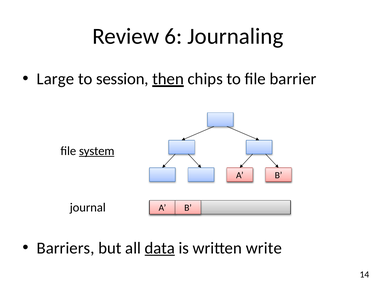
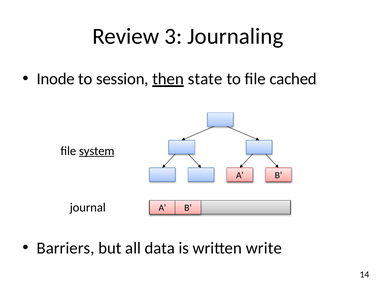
6: 6 -> 3 (173, 36)
Large: Large -> Inode (56, 79)
chips: chips -> state (205, 79)
barrier: barrier -> cached (293, 79)
data underline: present -> none (160, 248)
